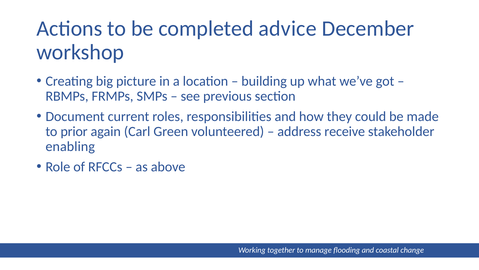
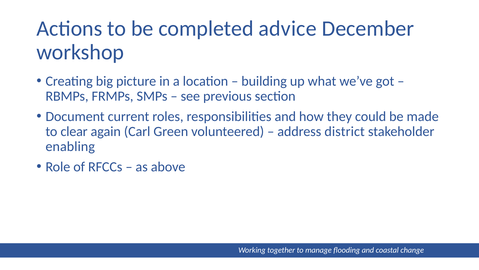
prior: prior -> clear (74, 131)
receive: receive -> district (345, 131)
